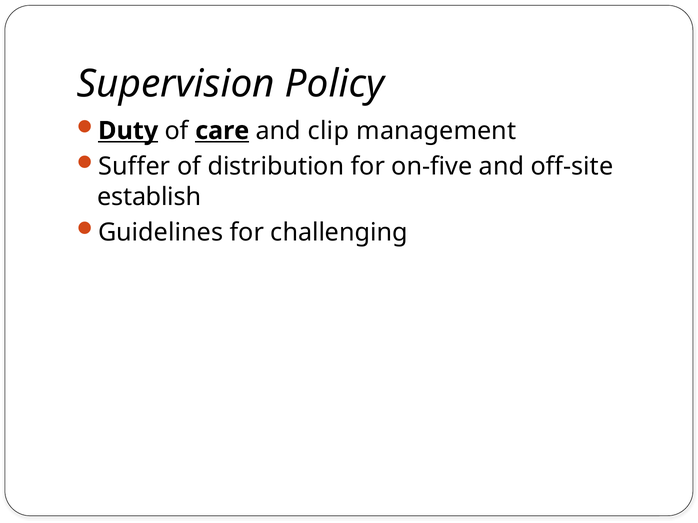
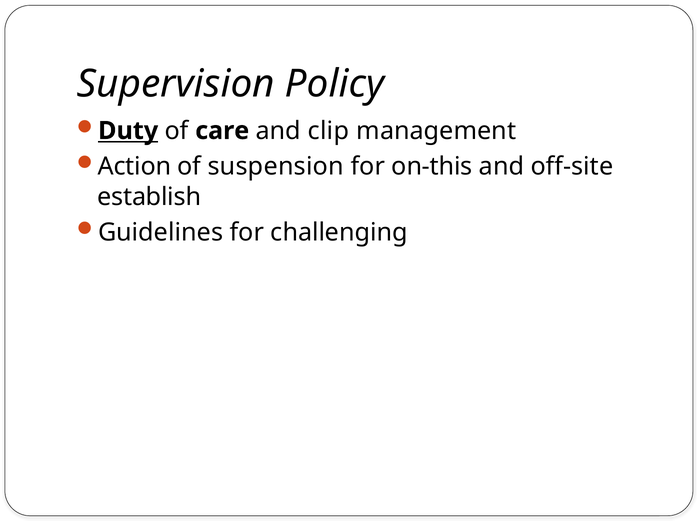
care underline: present -> none (222, 131)
Suffer: Suffer -> Action (134, 167)
distribution: distribution -> suspension (276, 167)
on-five: on-five -> on-this (432, 167)
